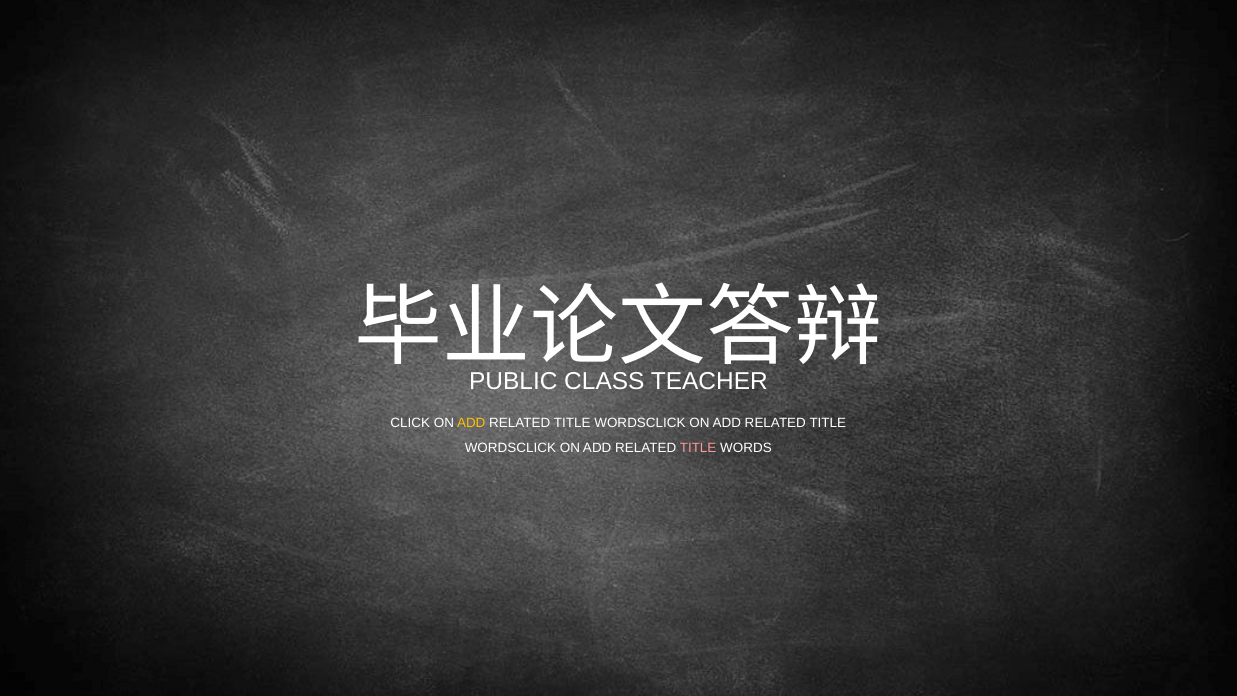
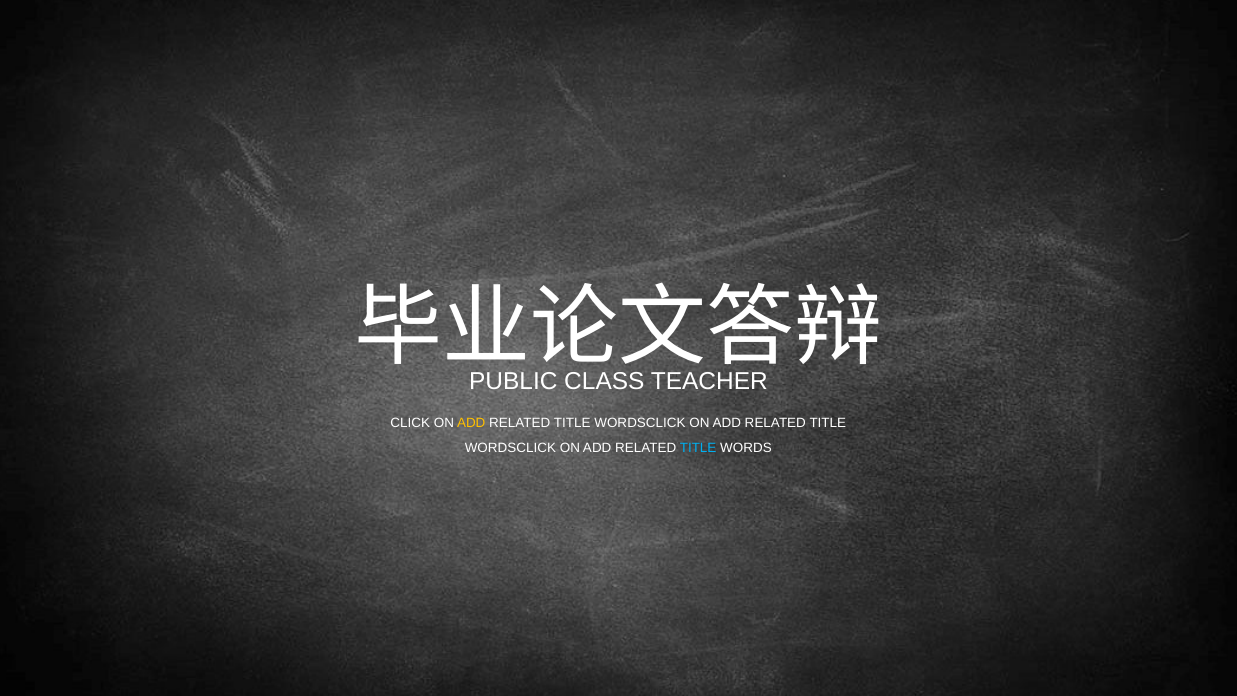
TITLE colour: pink -> light blue (698, 448)
